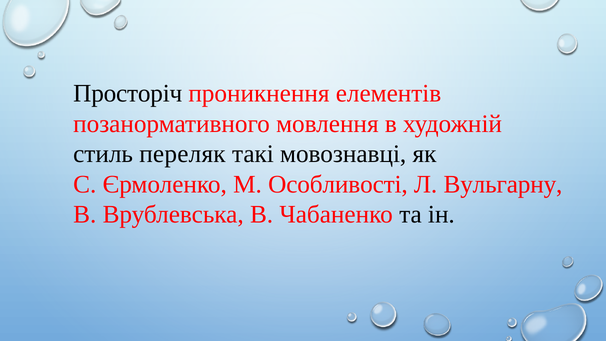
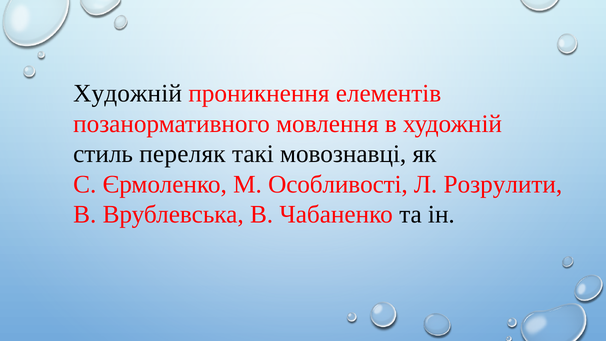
Просторіч: Просторіч -> Художній (128, 93)
Вульгарну: Вульгарну -> Розрулити (503, 184)
